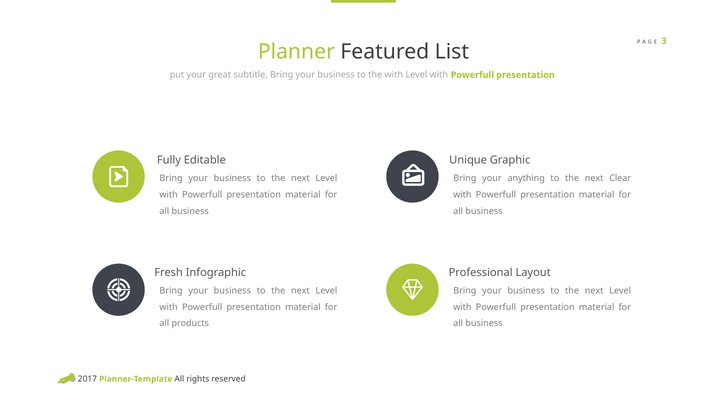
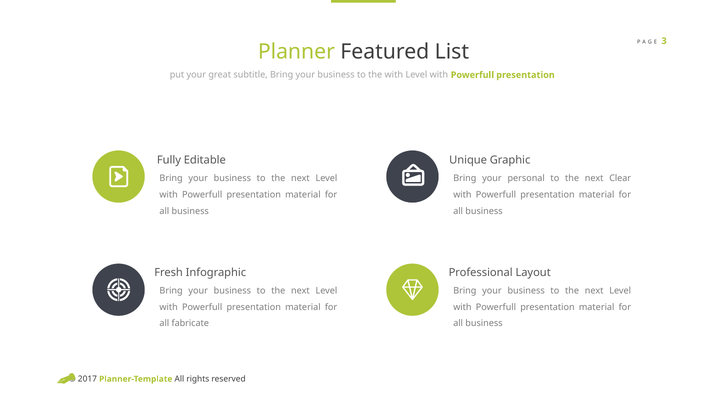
anything: anything -> personal (526, 178)
products: products -> fabricate (190, 323)
